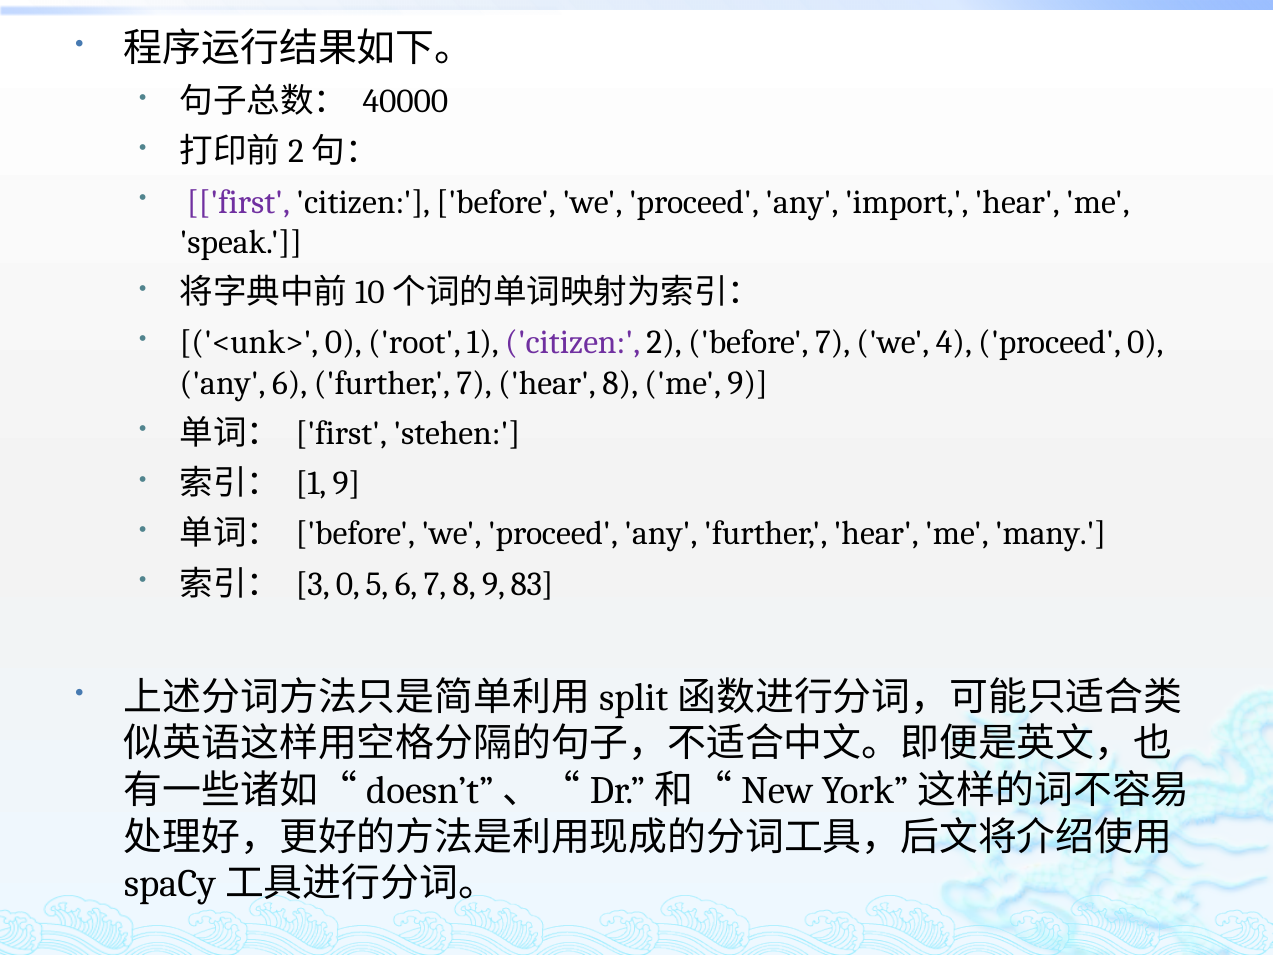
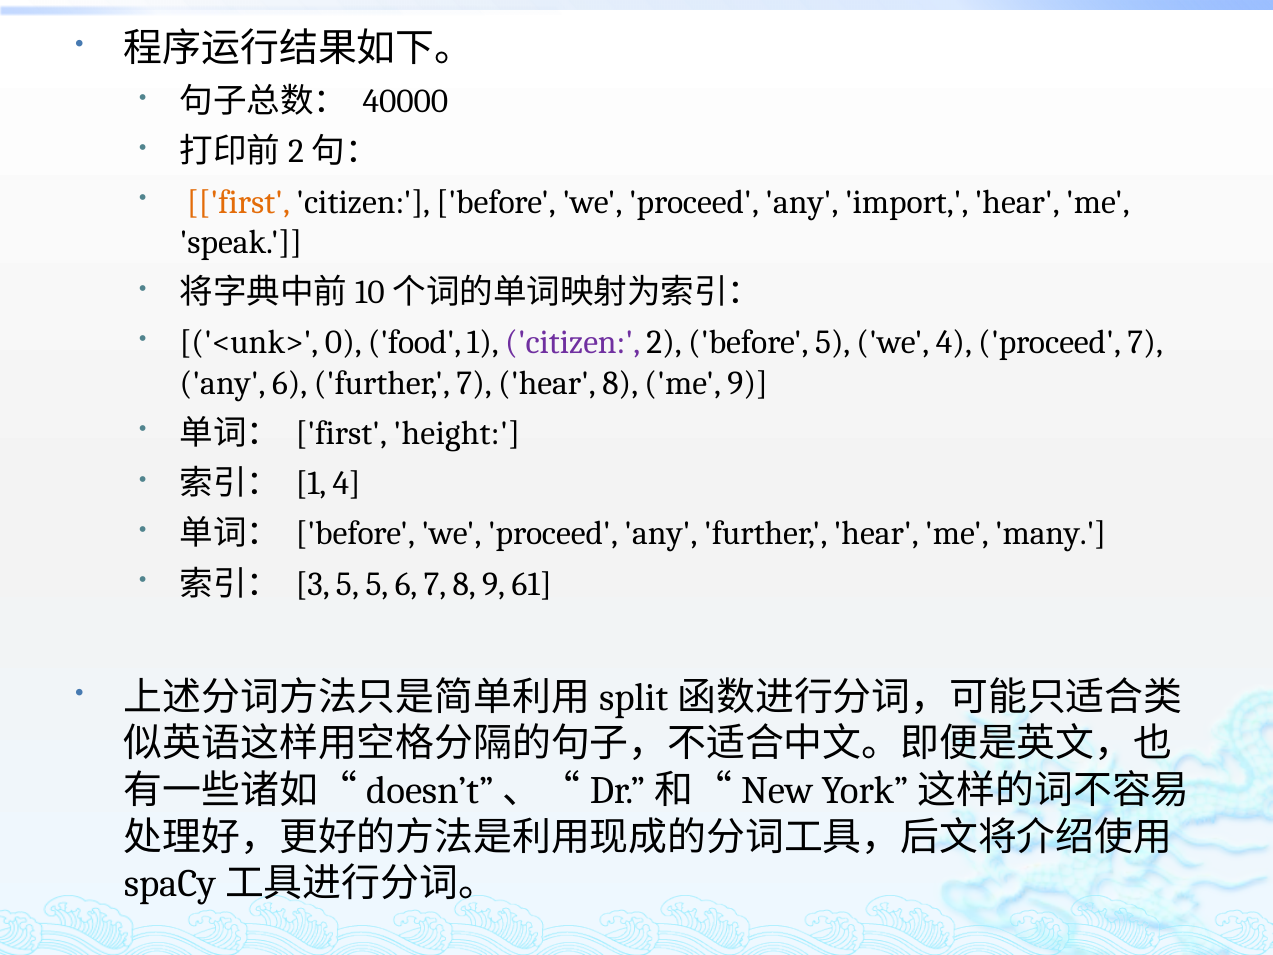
first colour: purple -> orange (238, 202)
root: root -> food (415, 343)
before 7: 7 -> 5 (833, 343)
proceed 0: 0 -> 7 (1145, 343)
stehen: stehen -> height (457, 433)
1 9: 9 -> 4 (347, 483)
3 0: 0 -> 5 (347, 584)
83: 83 -> 61 (532, 584)
